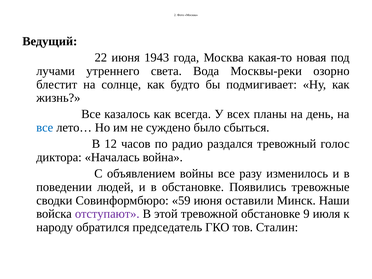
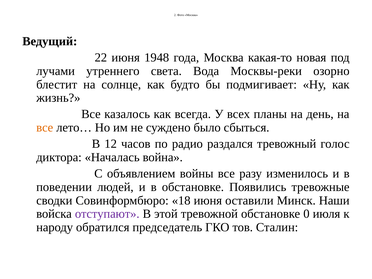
1943: 1943 -> 1948 (157, 58)
все colour: blue -> orange (45, 128)
59: 59 -> 18 (181, 200)
9: 9 -> 0 (306, 214)
